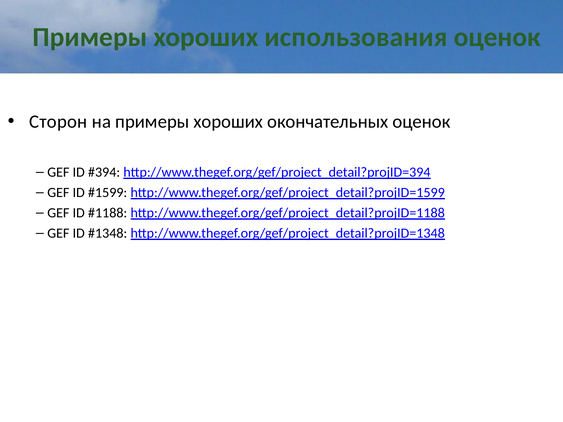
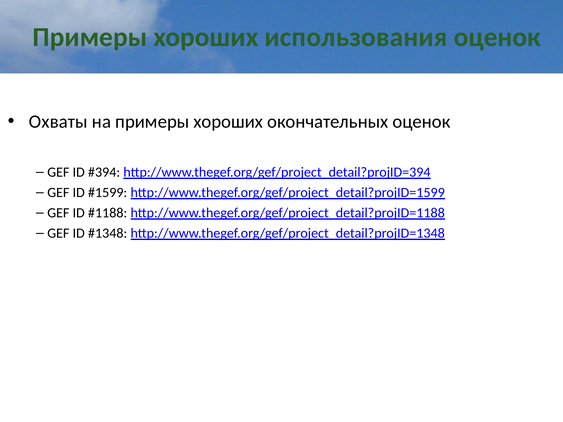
Сторон: Сторон -> Охваты (58, 122)
